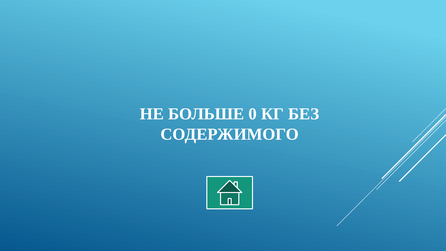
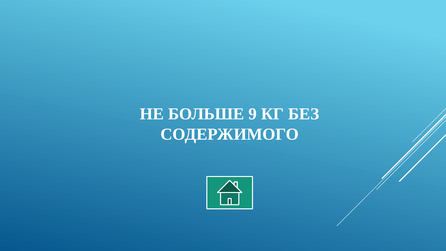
0: 0 -> 9 (253, 114)
